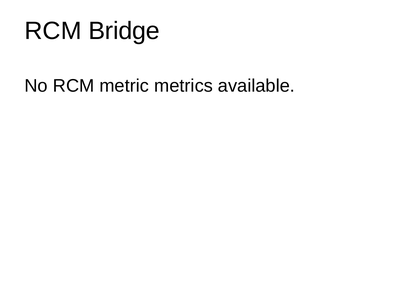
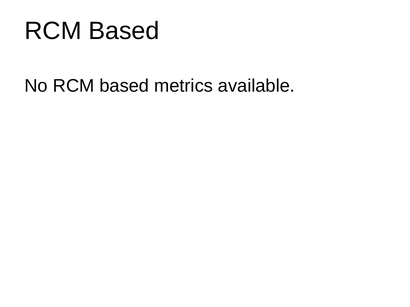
Bridge: Bridge -> Based (124, 31)
No RCM metric: metric -> based (124, 86)
